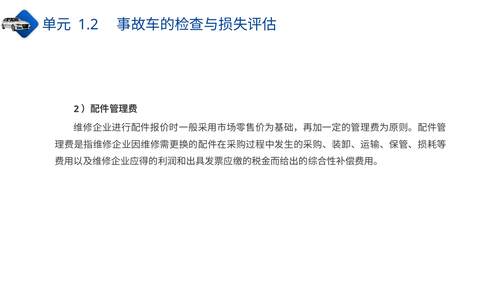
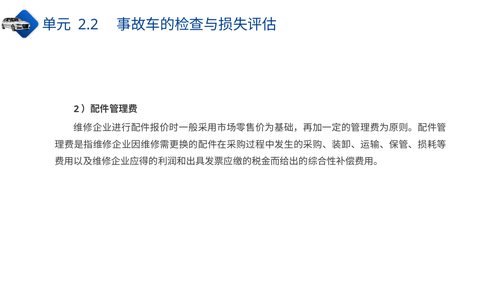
1.2: 1.2 -> 2.2 (88, 25)
